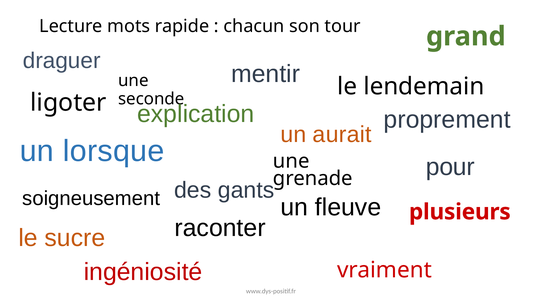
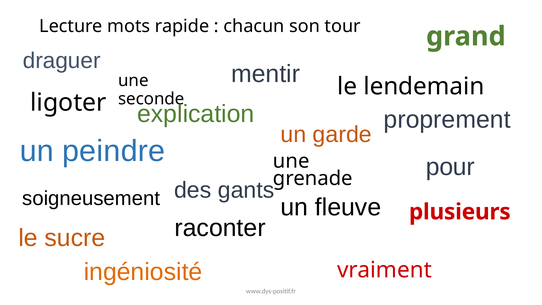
aurait: aurait -> garde (342, 134)
lorsque: lorsque -> peindre (114, 151)
ingéniosité colour: red -> orange (143, 272)
